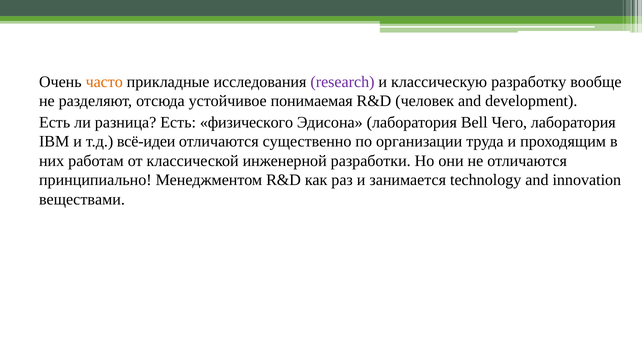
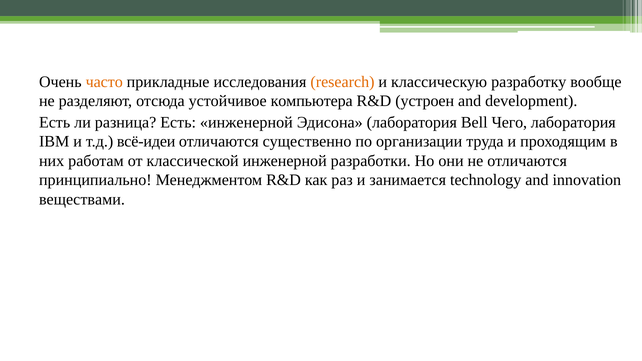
research colour: purple -> orange (342, 82)
понимаемая: понимаемая -> компьютера (312, 101)
человек: человек -> устроен (425, 101)
Есть физического: физического -> инженерной (246, 122)
